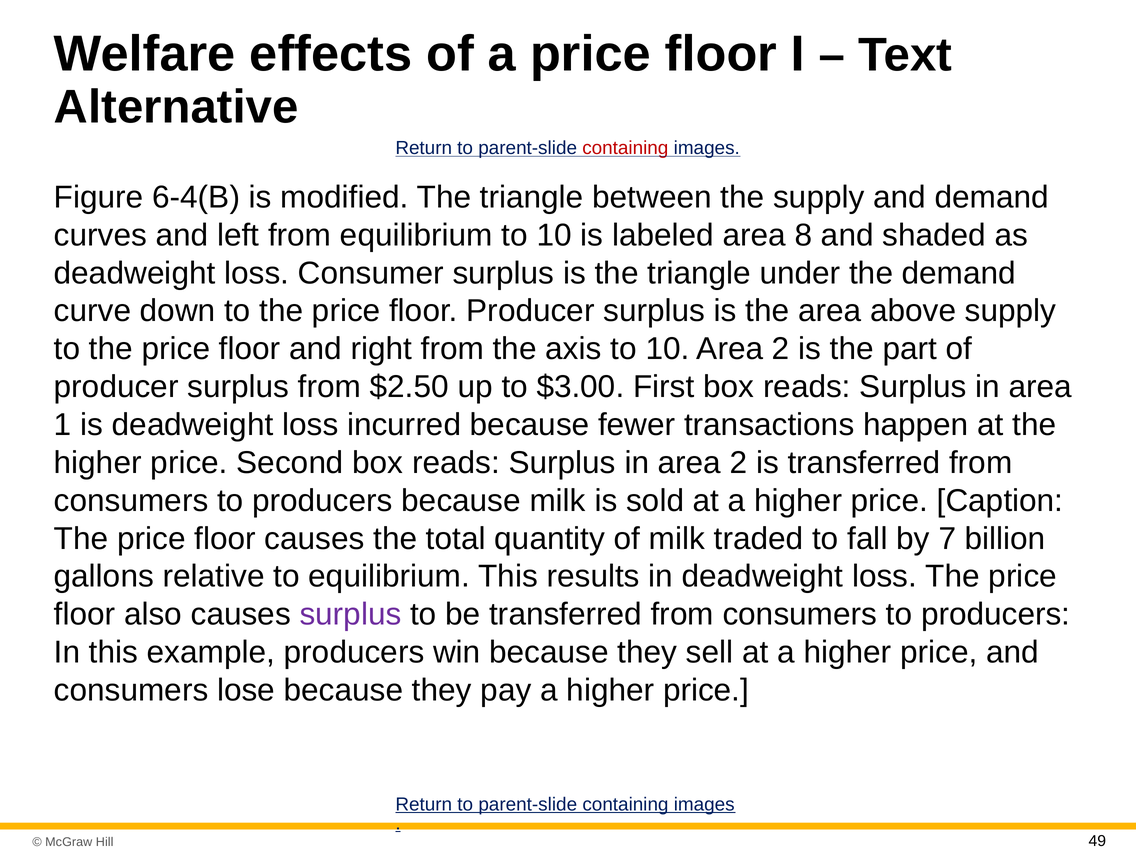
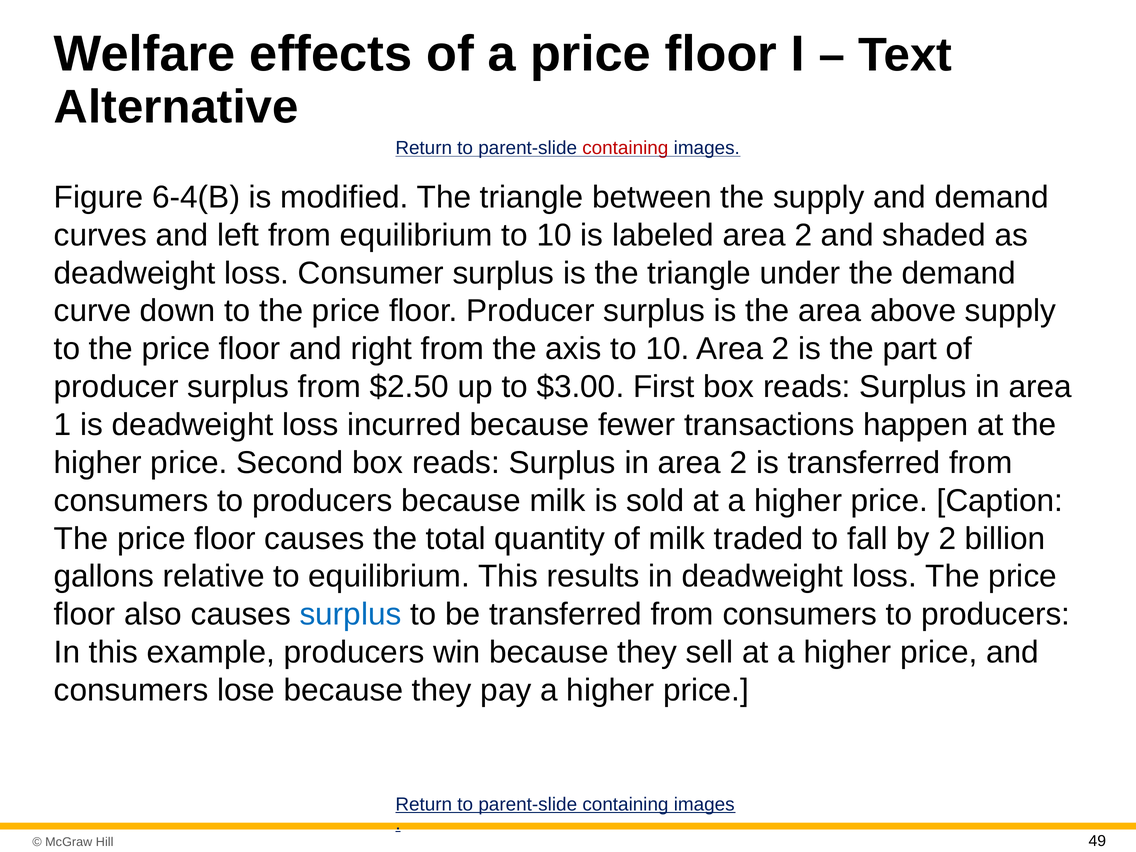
labeled area 8: 8 -> 2 (803, 235)
by 7: 7 -> 2 (947, 539)
surplus colour: purple -> blue (350, 614)
